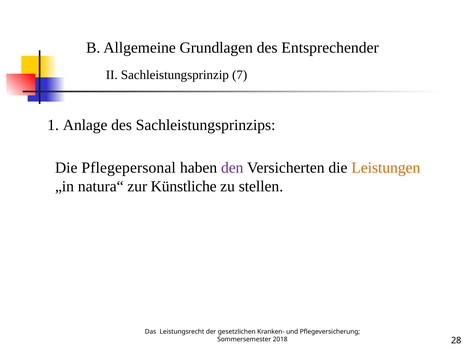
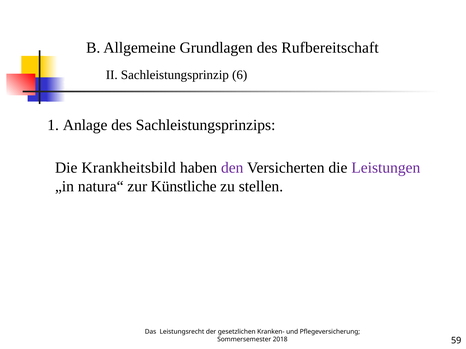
Entsprechender: Entsprechender -> Rufbereitschaft (330, 48)
7: 7 -> 6 (240, 75)
Pflegepersonal: Pflegepersonal -> Krankheitsbild (129, 168)
Leistungen colour: orange -> purple (386, 168)
28: 28 -> 59 (456, 341)
